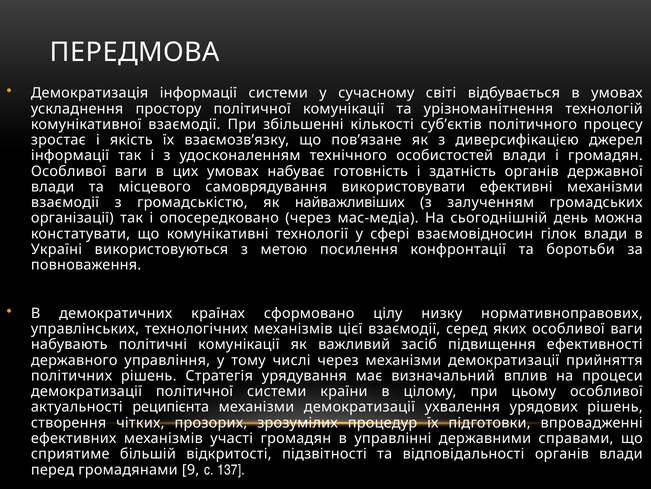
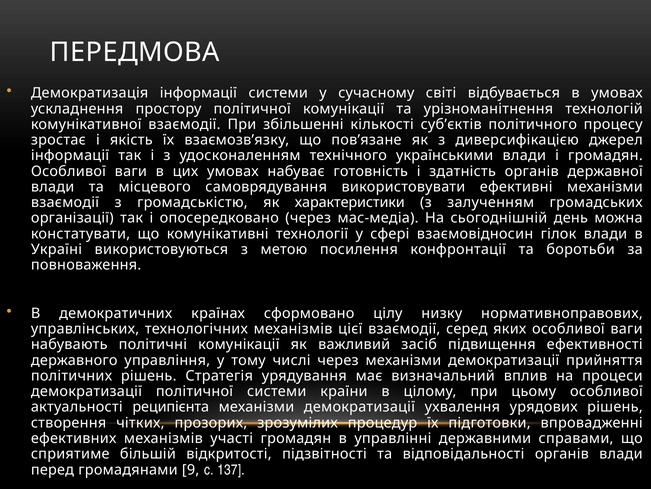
особистостей: особистостей -> українськими (445, 155)
найважливіших: найважливіших -> характеристики (350, 202)
